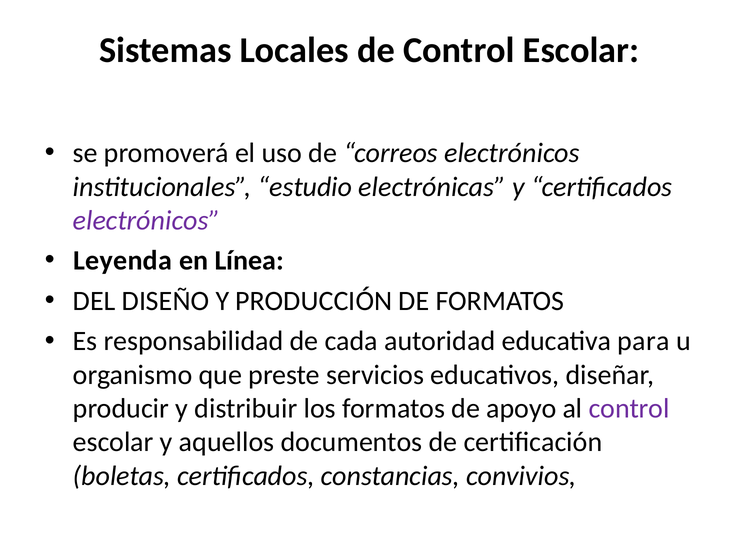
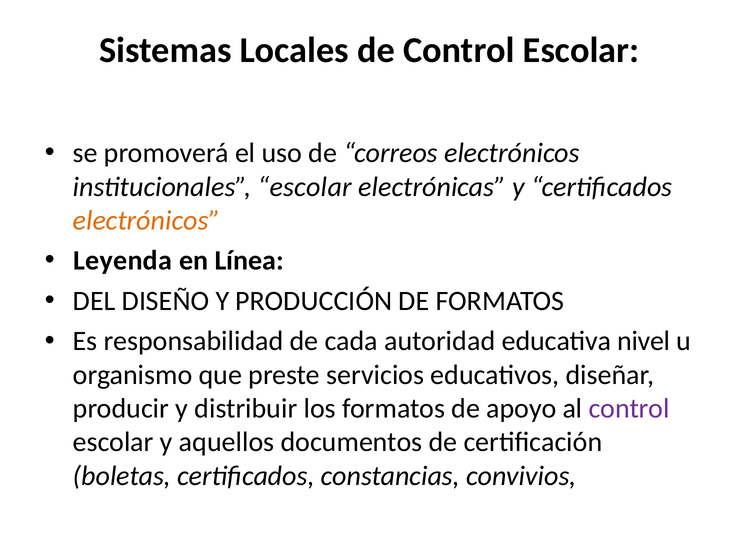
institucionales estudio: estudio -> escolar (305, 187)
electrónicos colour: purple -> orange (147, 221)
para: para -> nivel (644, 341)
